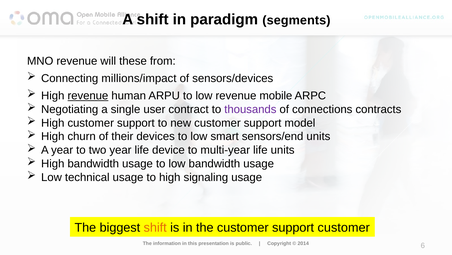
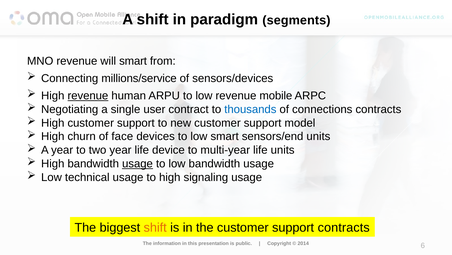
will these: these -> smart (133, 61)
millions/impact: millions/impact -> millions/service (139, 78)
thousands colour: purple -> blue (250, 109)
their: their -> face (122, 136)
usage underline: none -> present (137, 163)
support customer: customer -> contracts (344, 227)
